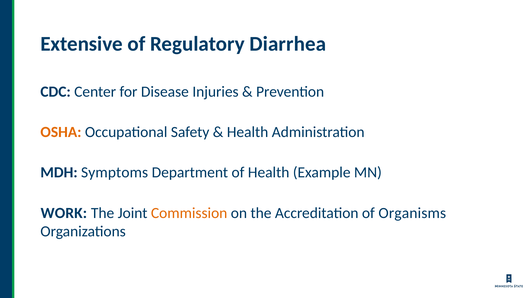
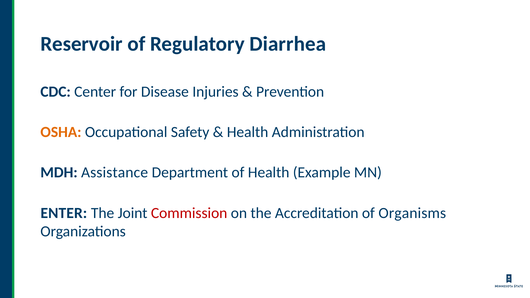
Extensive: Extensive -> Reservoir (82, 44)
Symptoms: Symptoms -> Assistance (115, 173)
WORK: WORK -> ENTER (64, 213)
Commission colour: orange -> red (189, 213)
